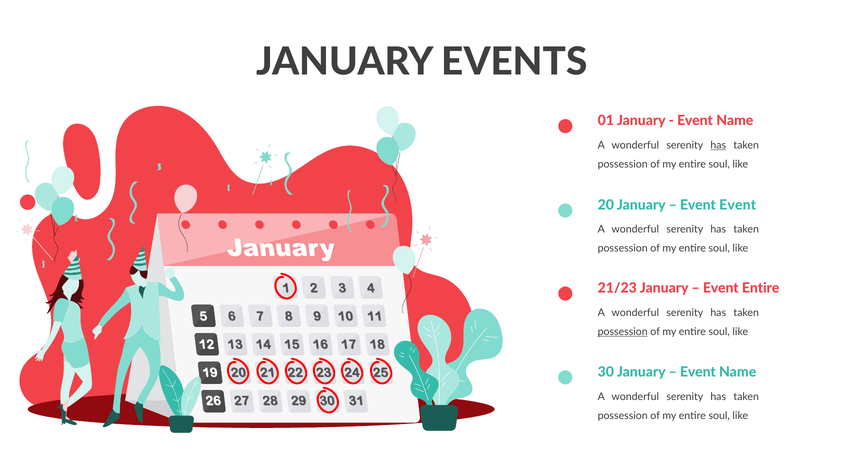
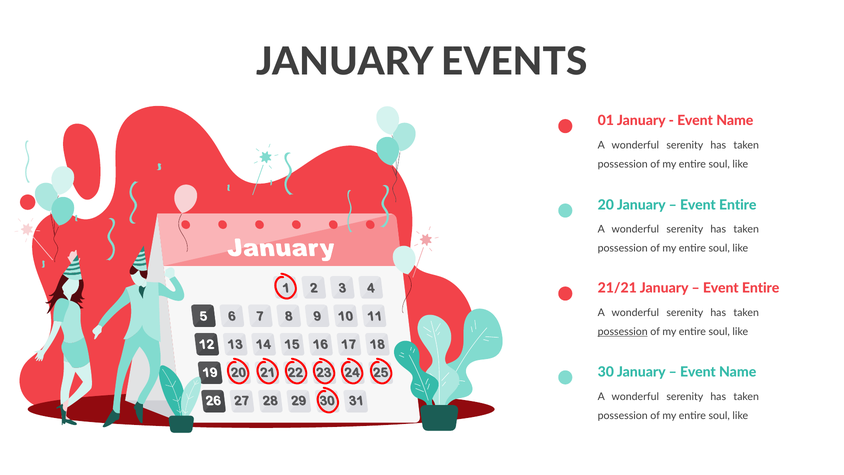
has underline: present -> none (718, 145)
Event: Event -> Entire (738, 205)
21/23: 21/23 -> 21/21 (617, 288)
